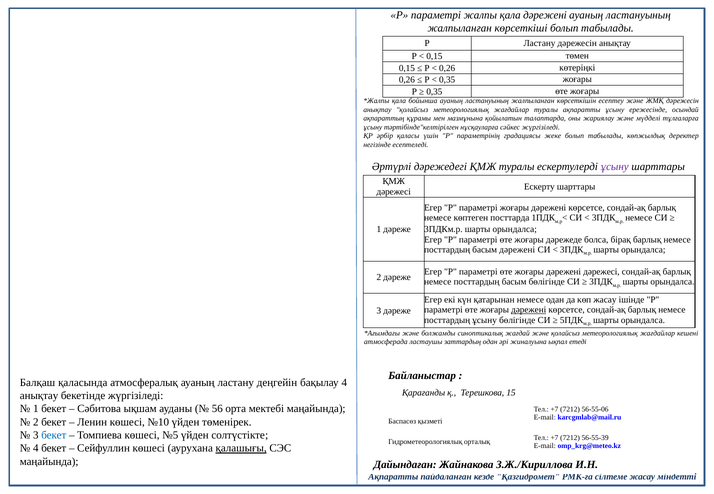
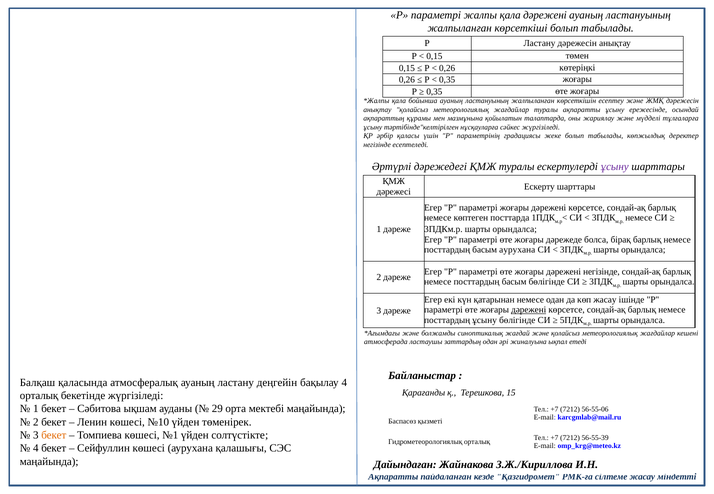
басым дәрежені: дәрежені -> аурухана (517, 250)
дәрежені дәрежесі: дәрежесі -> негізінде (601, 272)
анықтау: анықтау -> орталық (39, 396)
56: 56 -> 29 (217, 409)
бекет colour: blue -> orange (54, 435)
№5: №5 -> №1 (170, 435)
қалашығы underline: present -> none (241, 449)
